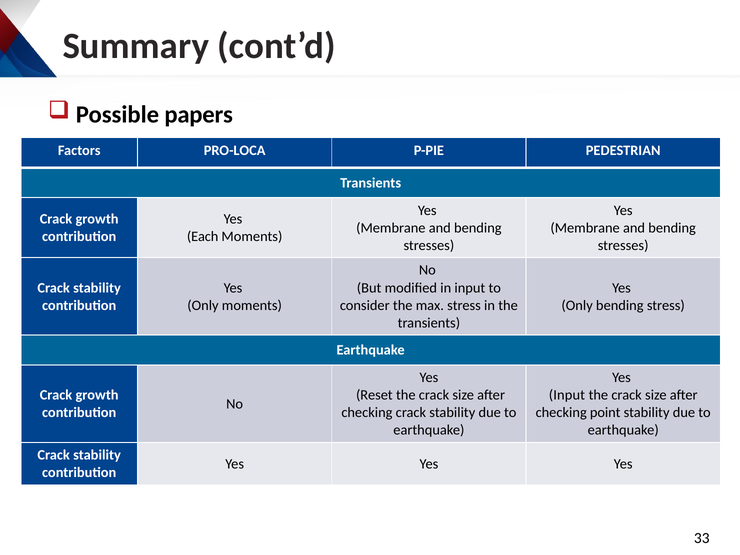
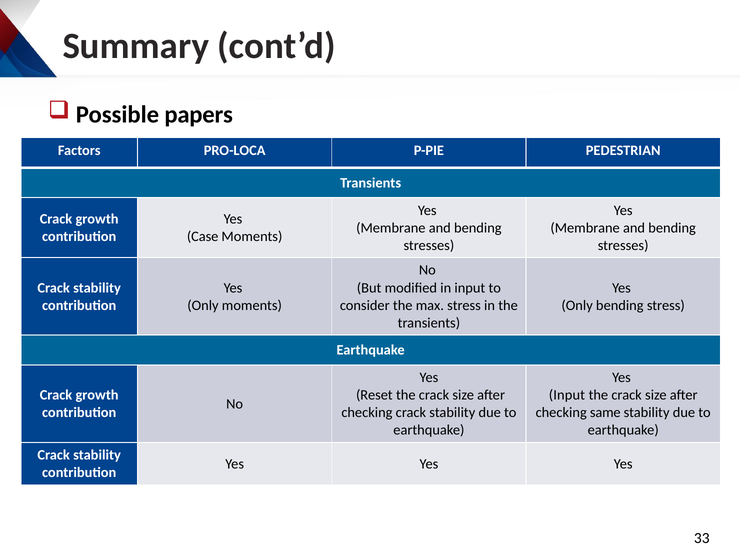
Each: Each -> Case (203, 237)
point: point -> same (605, 413)
